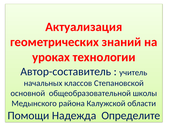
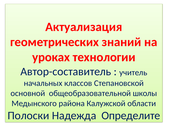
Помощи: Помощи -> Полоски (28, 116)
